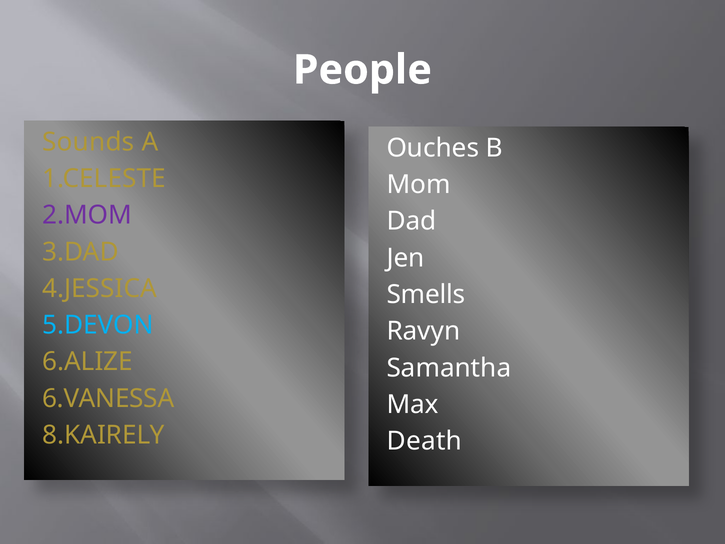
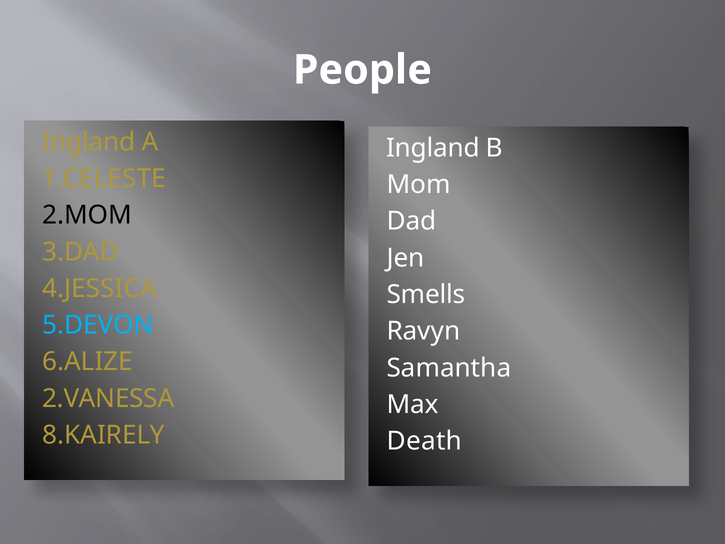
Sounds: Sounds -> Ingland (89, 142)
Ouches: Ouches -> Ingland (433, 148)
2.MOM colour: purple -> black (87, 215)
6.VANESSA: 6.VANESSA -> 2.VANESSA (108, 398)
